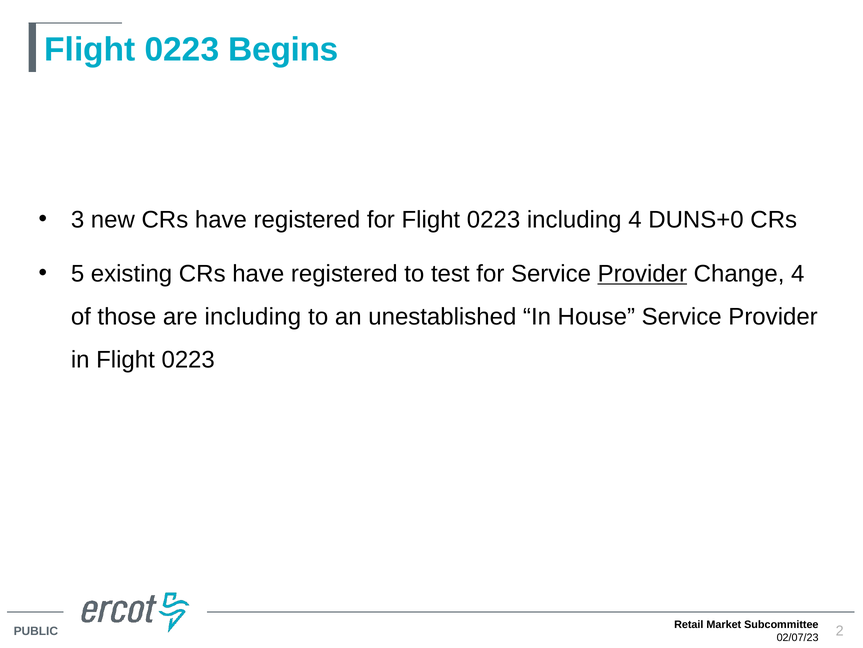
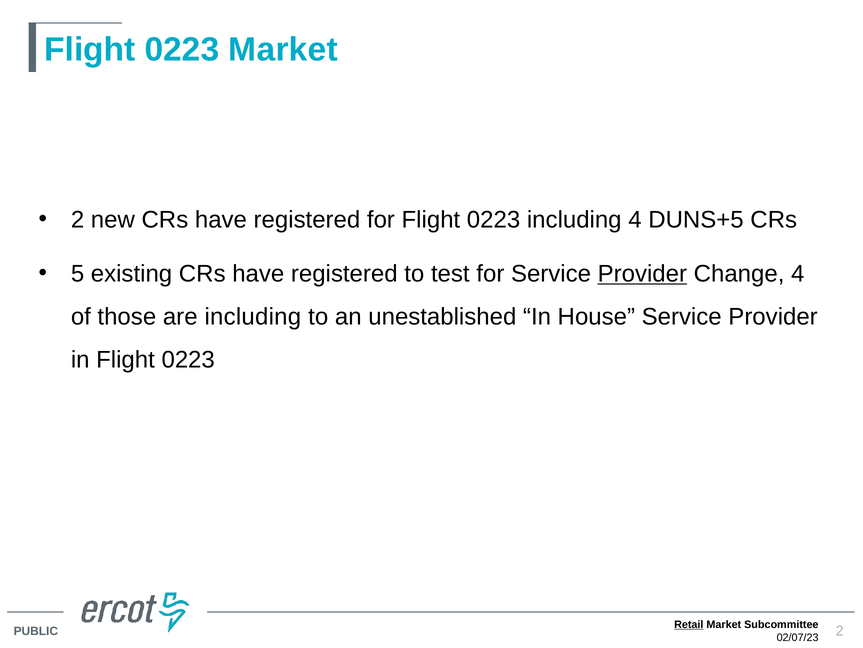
0223 Begins: Begins -> Market (283, 50)
3: 3 -> 2 (78, 220)
DUNS+0: DUNS+0 -> DUNS+5 (696, 220)
Retail underline: none -> present (689, 624)
